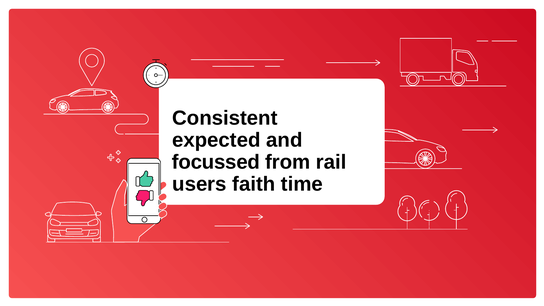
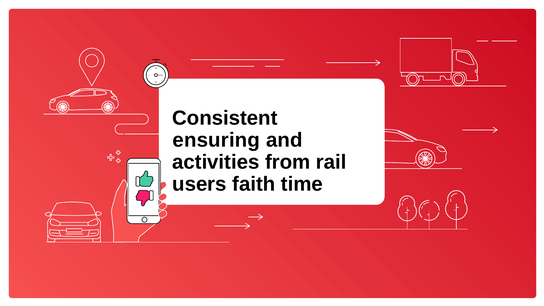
expected: expected -> ensuring (216, 140)
focussed: focussed -> activities (216, 162)
